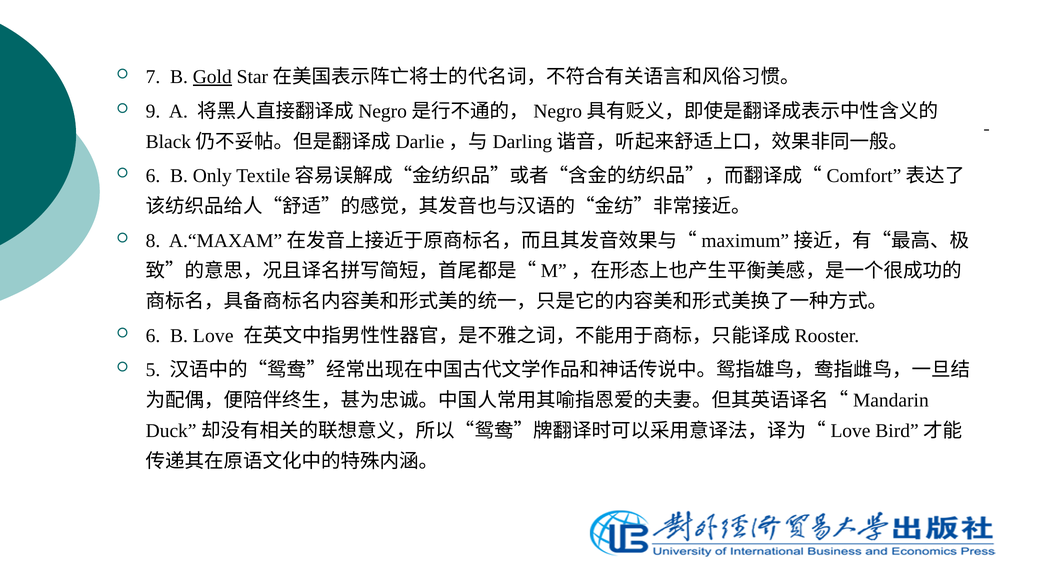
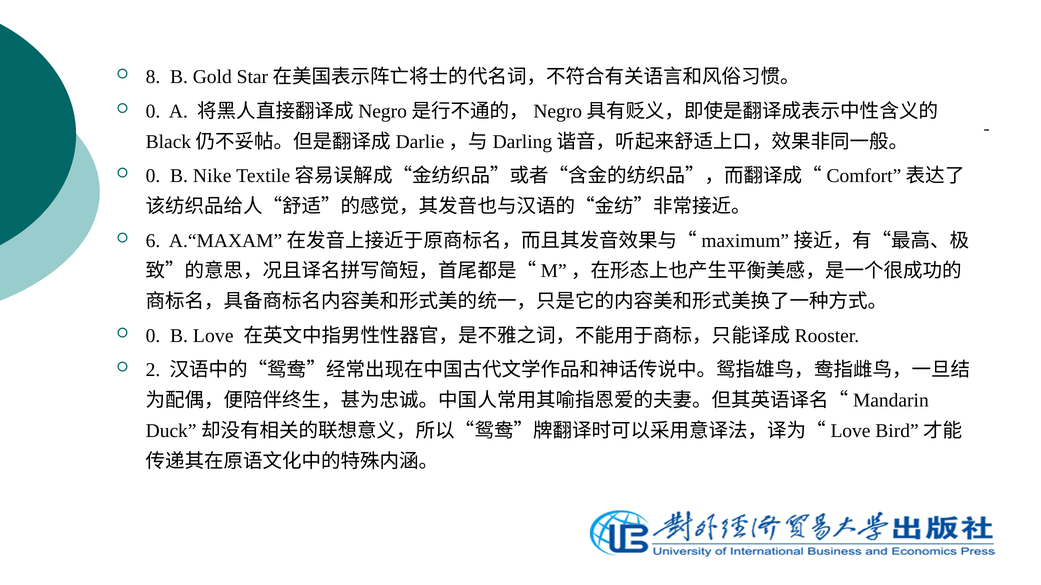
7: 7 -> 8 (153, 77)
Gold underline: present -> none (212, 77)
9: 9 -> 0 (153, 111)
6: 6 -> 0 (153, 176)
Only: Only -> Nike (212, 176)
8: 8 -> 6 (153, 241)
6: 6 -> 0 (153, 336)
5: 5 -> 2 (153, 370)
